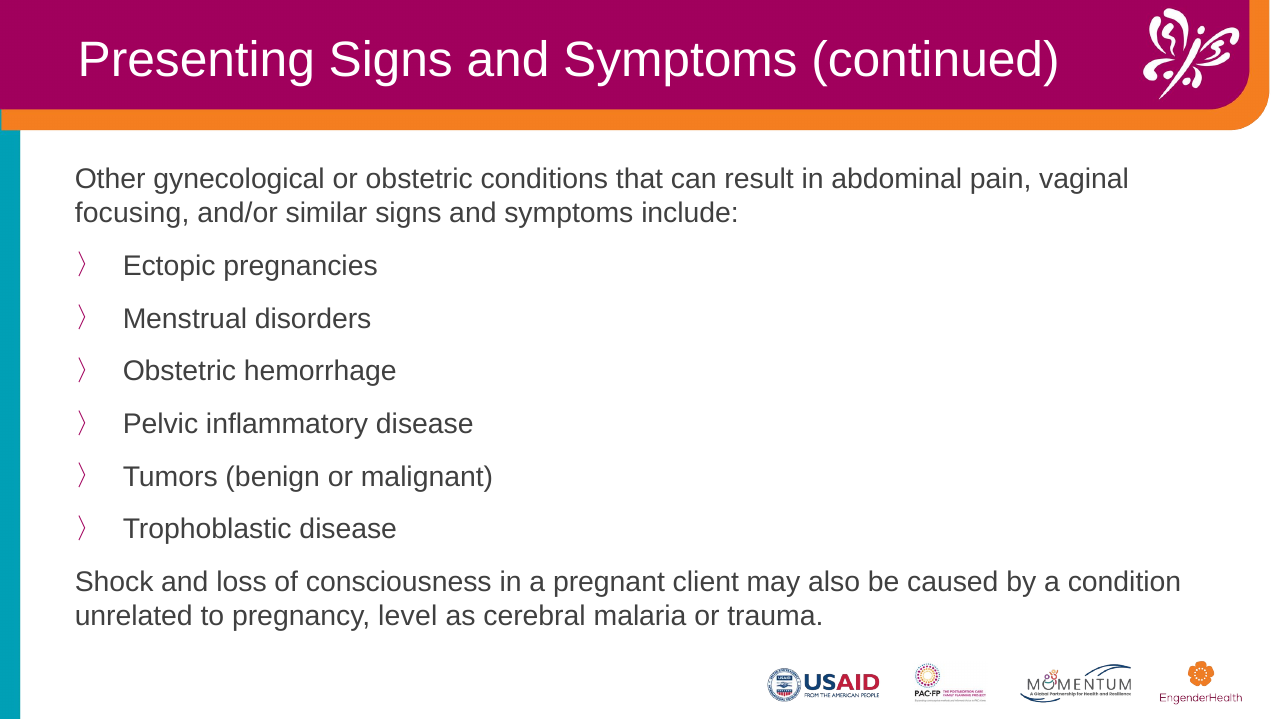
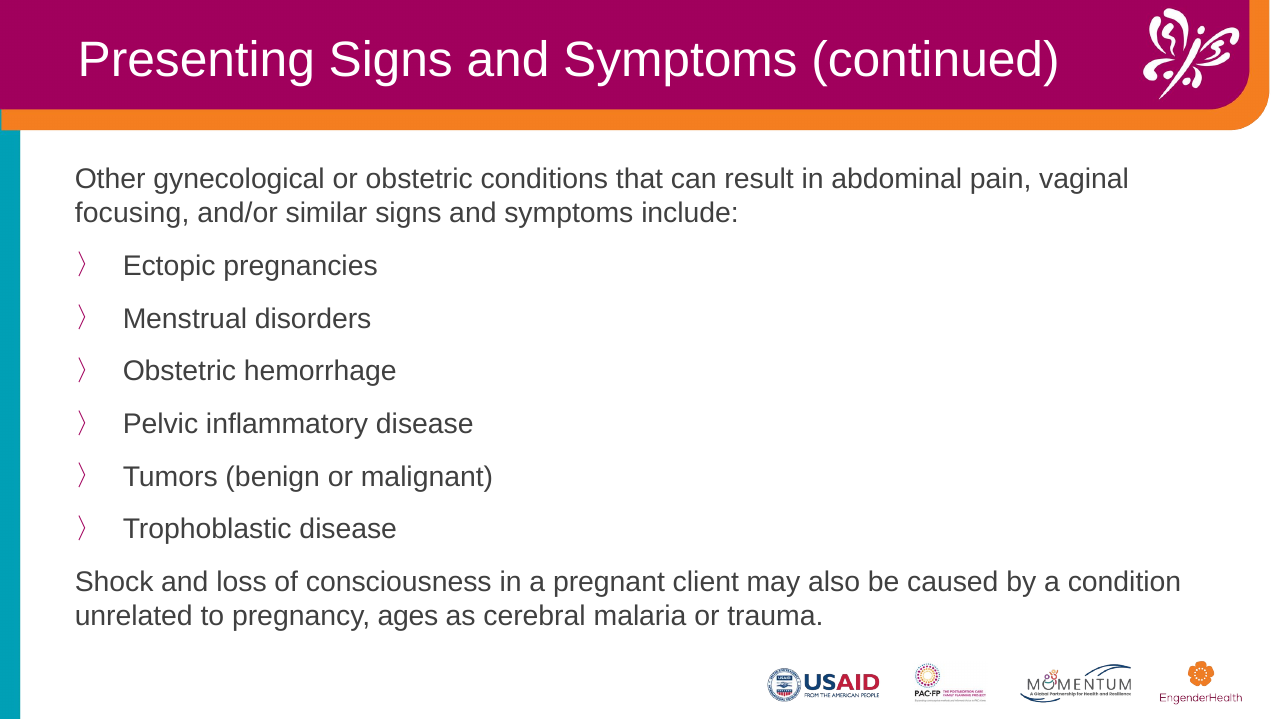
level: level -> ages (408, 617)
